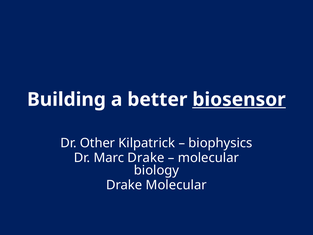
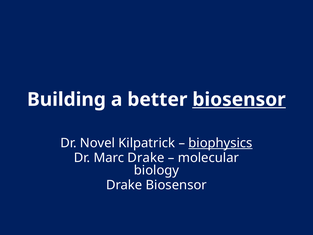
Other: Other -> Novel (97, 143)
biophysics underline: none -> present (220, 143)
Drake Molecular: Molecular -> Biosensor (176, 185)
